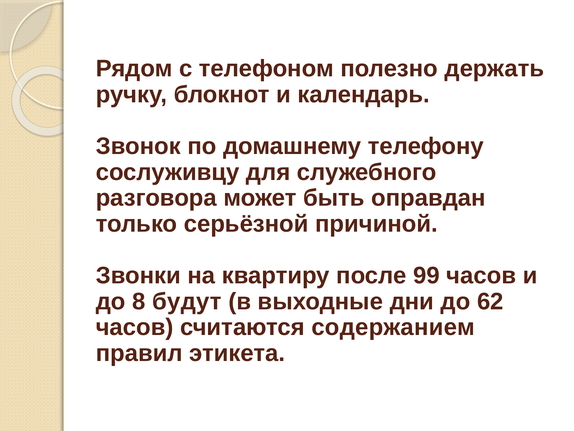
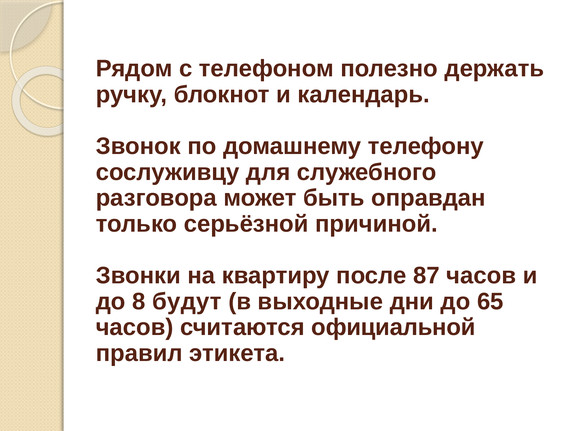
99: 99 -> 87 (426, 275)
62: 62 -> 65 (490, 301)
содержанием: содержанием -> официальной (393, 327)
